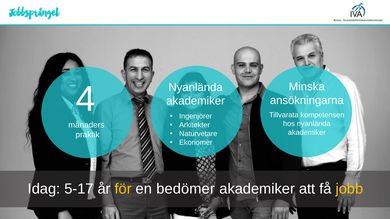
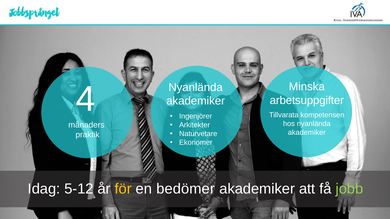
ansökningarna: ansökningarna -> arbetsuppgifter (307, 100)
5-17: 5-17 -> 5-12 (79, 189)
jobb colour: yellow -> light green (349, 189)
